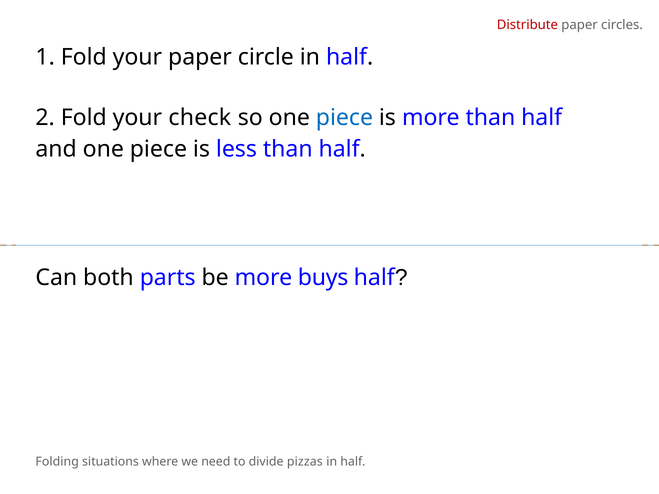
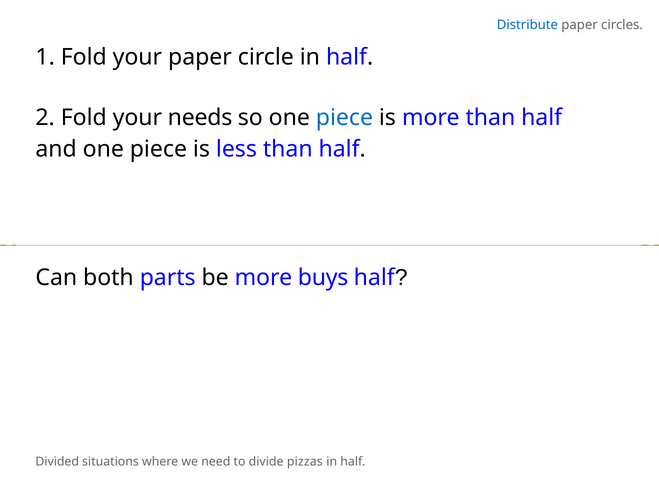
Distribute colour: red -> blue (527, 25)
check: check -> needs (200, 118)
Folding: Folding -> Divided (57, 462)
